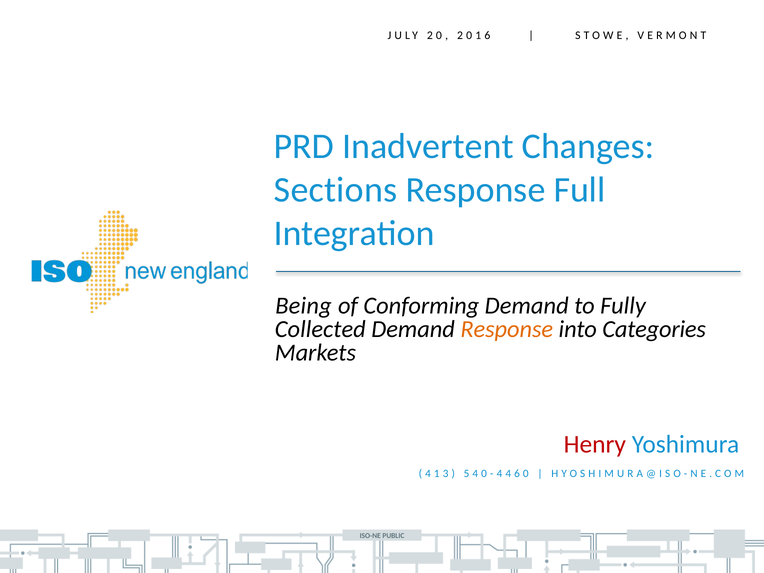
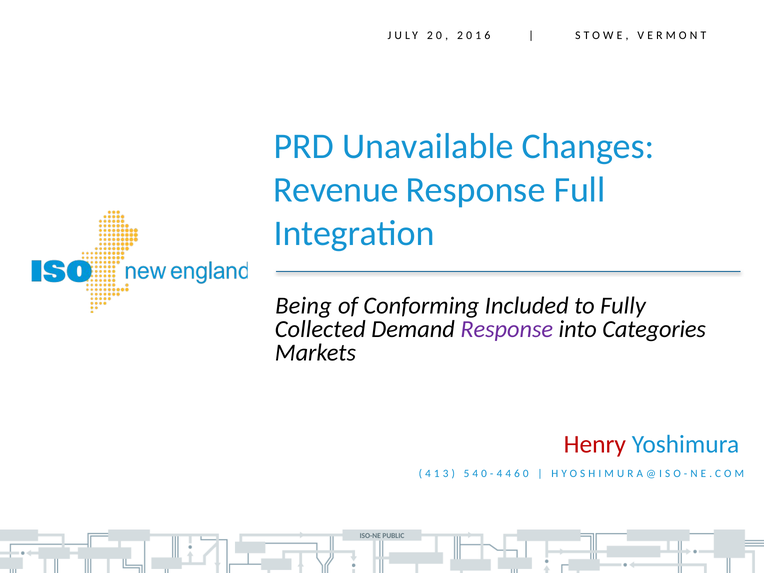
Inadvertent: Inadvertent -> Unavailable (428, 147)
Sections: Sections -> Revenue (336, 190)
Conforming Demand: Demand -> Included (527, 306)
Response colour: orange -> purple (507, 329)
